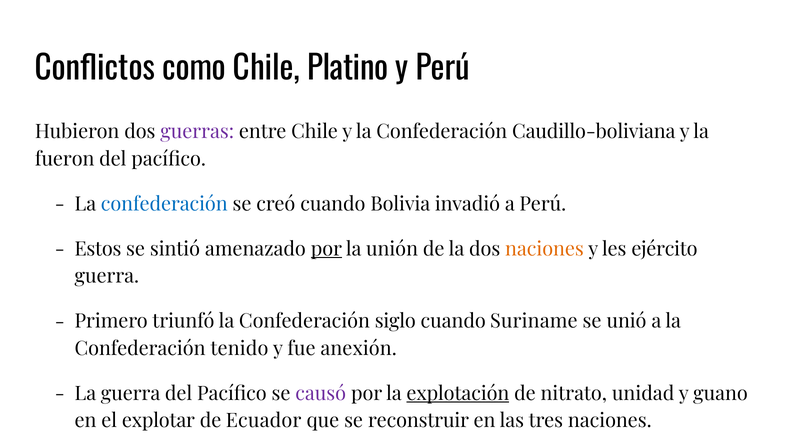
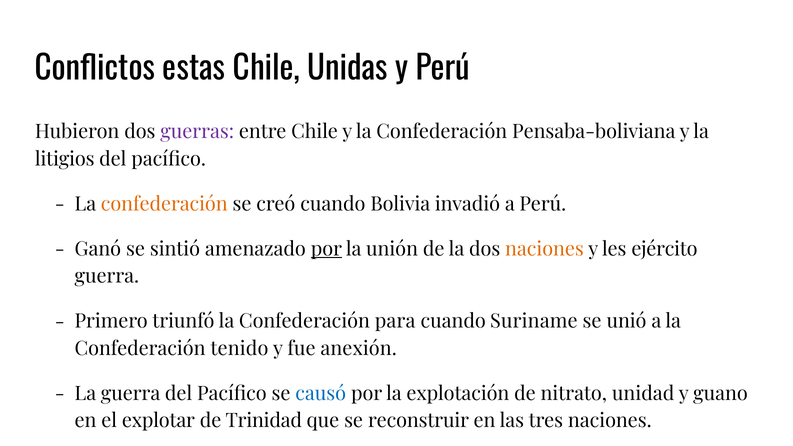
como: como -> estas (194, 69)
Platino: Platino -> Unidas (348, 69)
Caudillo-boliviana: Caudillo-boliviana -> Pensaba-boliviana (594, 132)
fueron: fueron -> litigios (65, 159)
confederación colour: blue -> orange (164, 204)
Estos: Estos -> Ganó (98, 249)
siglo: siglo -> para (395, 321)
causó colour: purple -> blue (321, 394)
explotación underline: present -> none (458, 394)
Ecuador: Ecuador -> Trinidad (264, 421)
